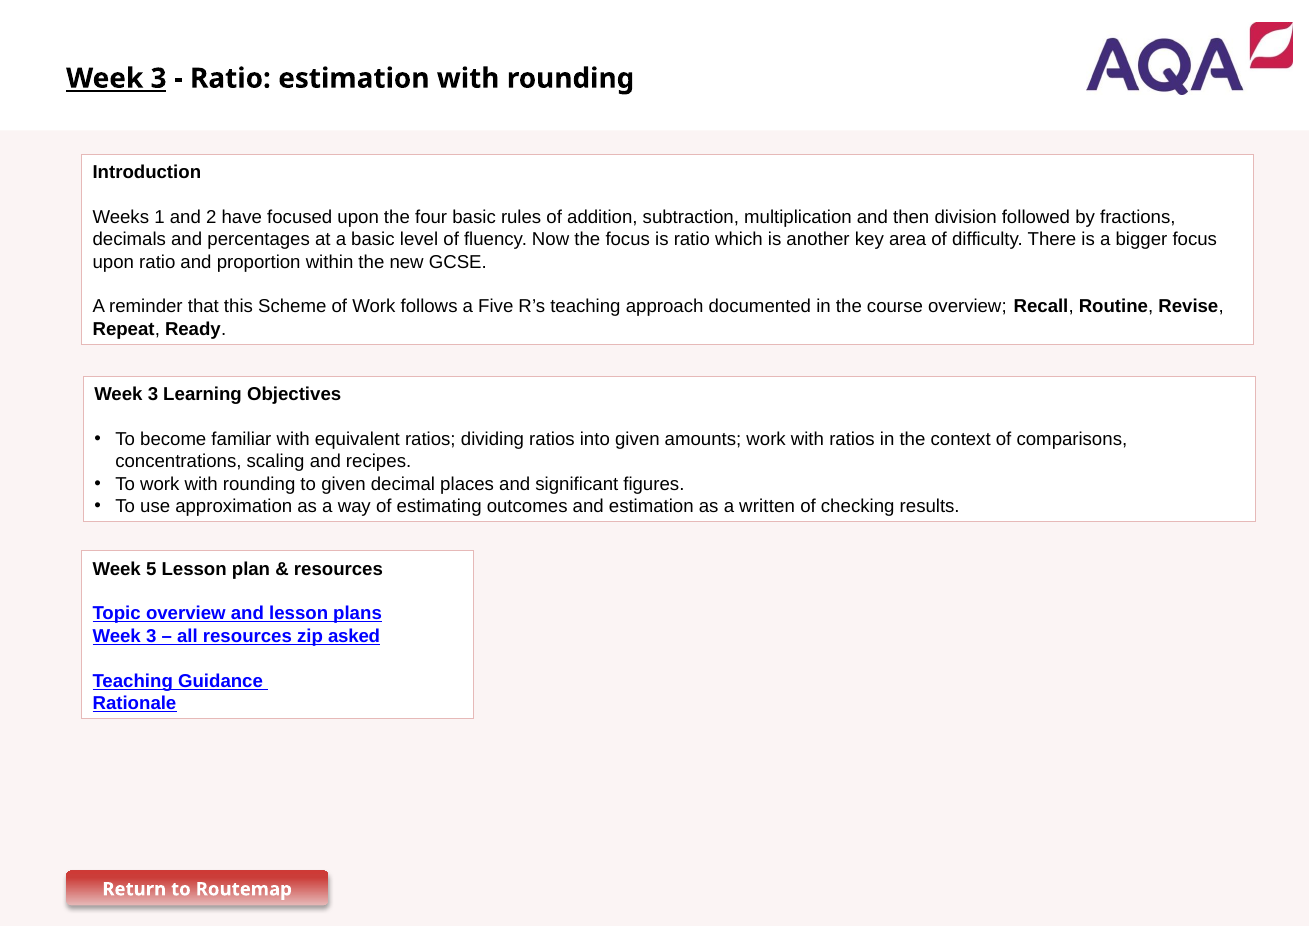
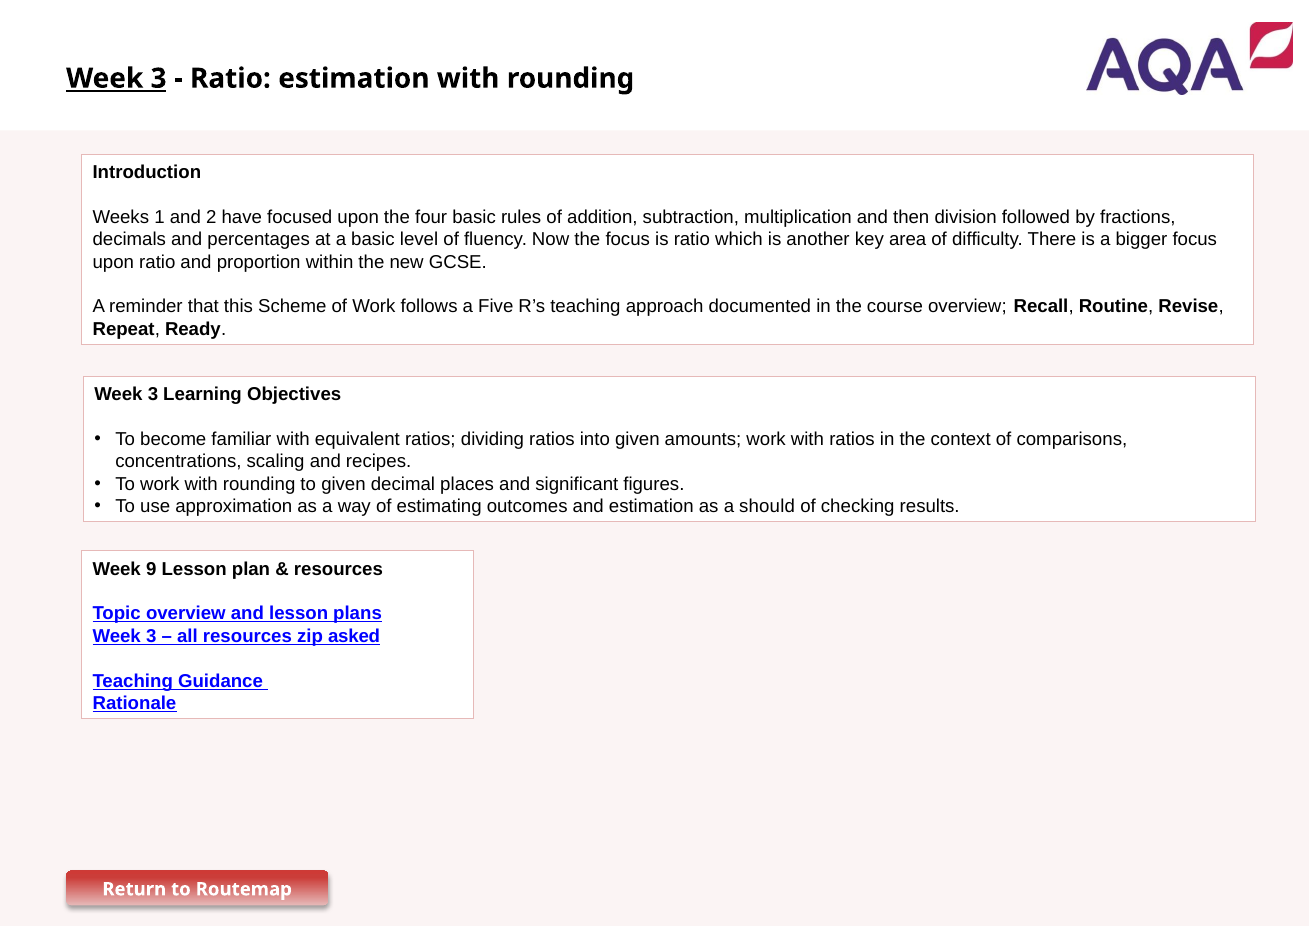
written: written -> should (767, 506)
5: 5 -> 9 (151, 569)
